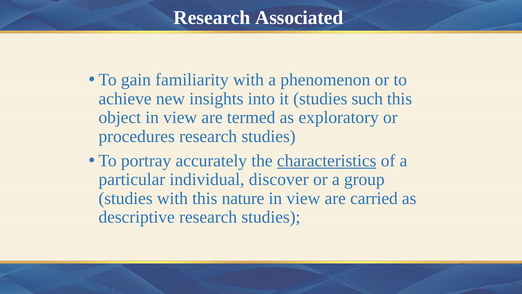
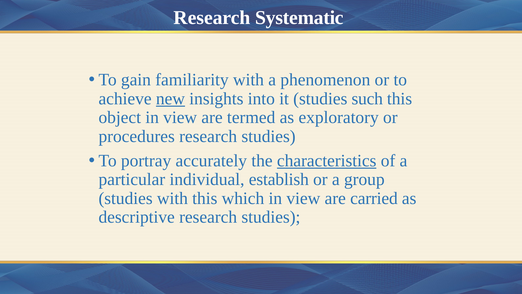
Associated: Associated -> Systematic (299, 18)
new underline: none -> present (170, 99)
discover: discover -> establish (279, 179)
nature: nature -> which (243, 198)
